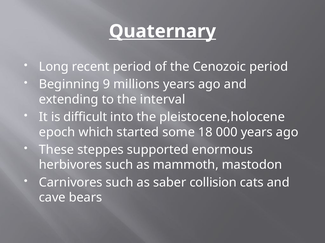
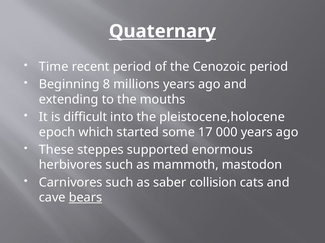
Long: Long -> Time (54, 67)
9: 9 -> 8 (107, 85)
interval: interval -> mouths (163, 100)
18: 18 -> 17 (205, 133)
bears underline: none -> present (85, 198)
